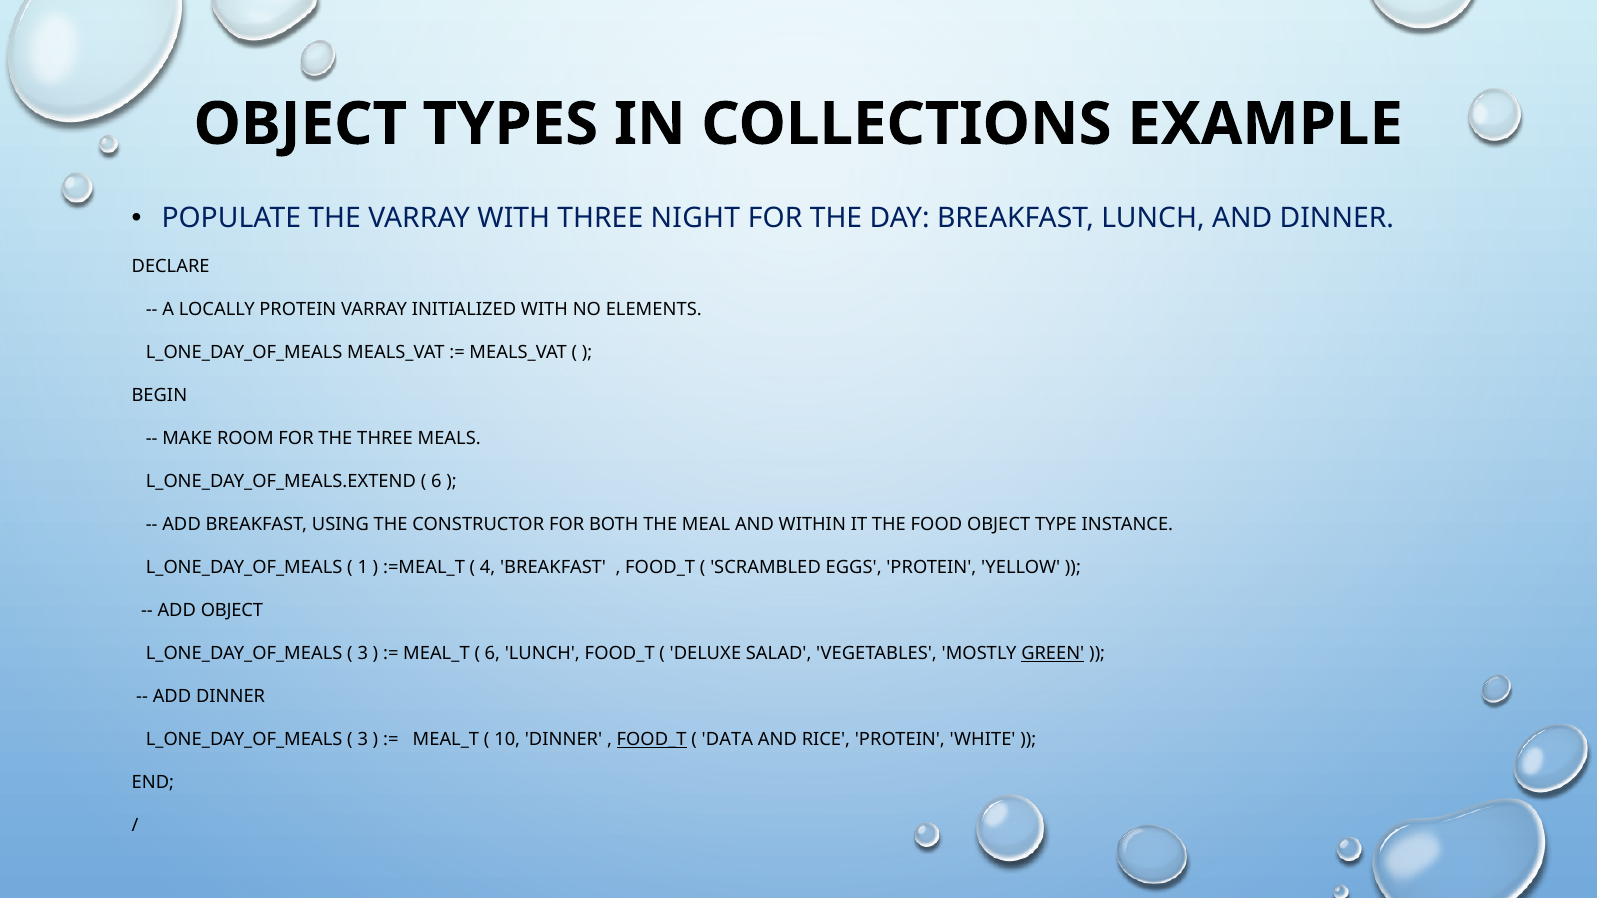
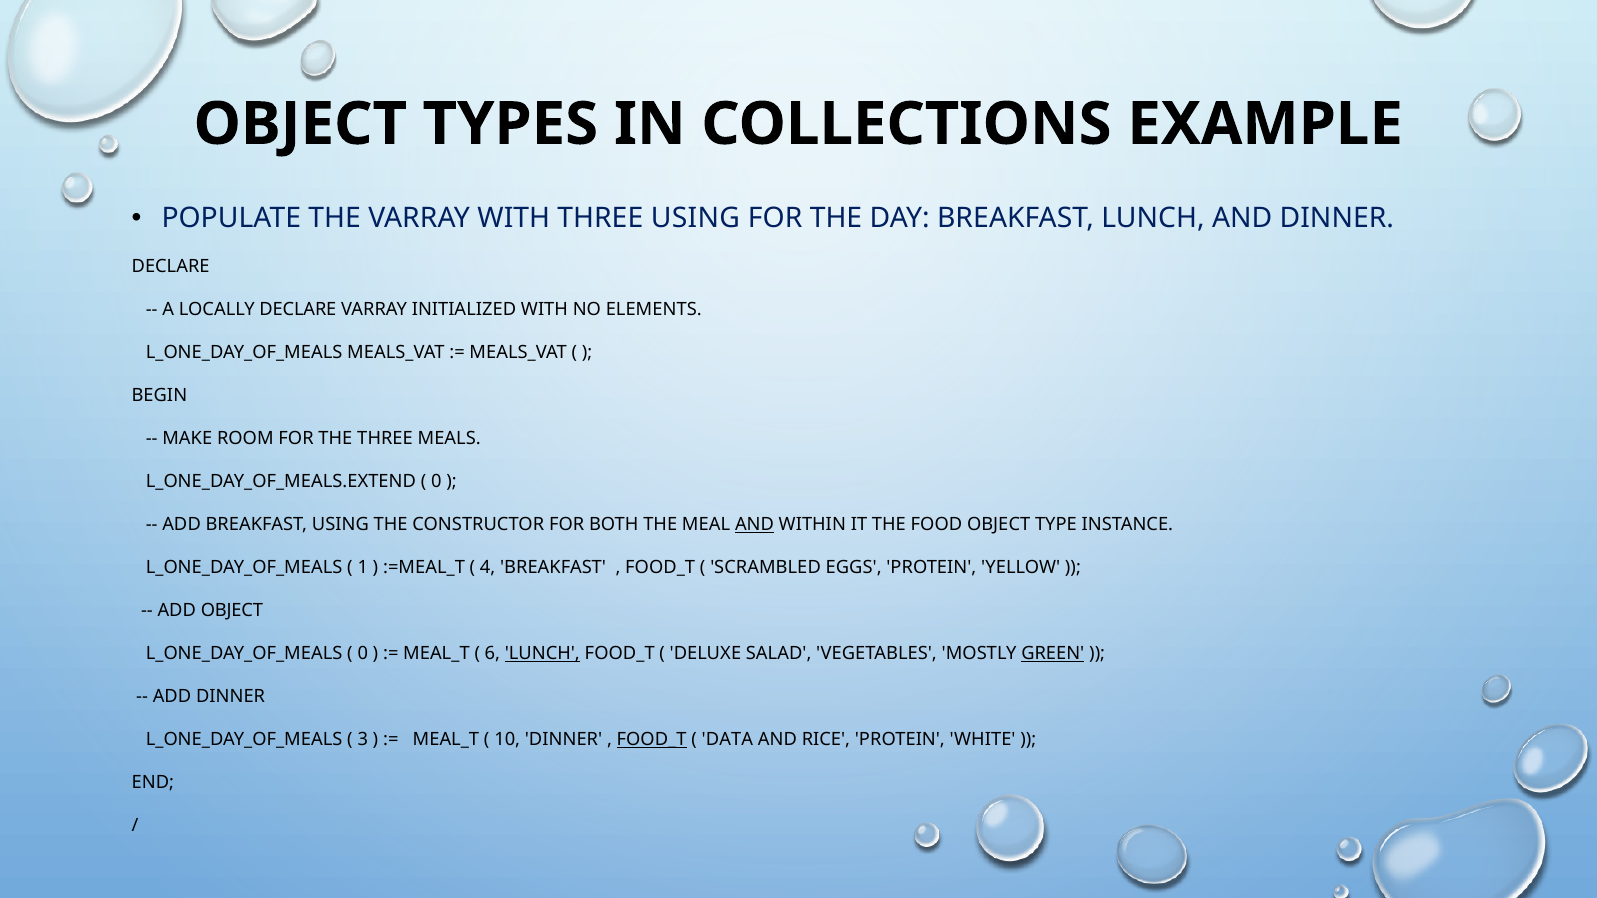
THREE NIGHT: NIGHT -> USING (695, 218)
LOCALLY PROTEIN: PROTEIN -> DECLARE (298, 310)
6: 6 -> 0 (436, 482)
AND underline: none -> present (754, 525)
3: 3 -> 0 (363, 654)
LUNCH underline: none -> present (542, 654)
